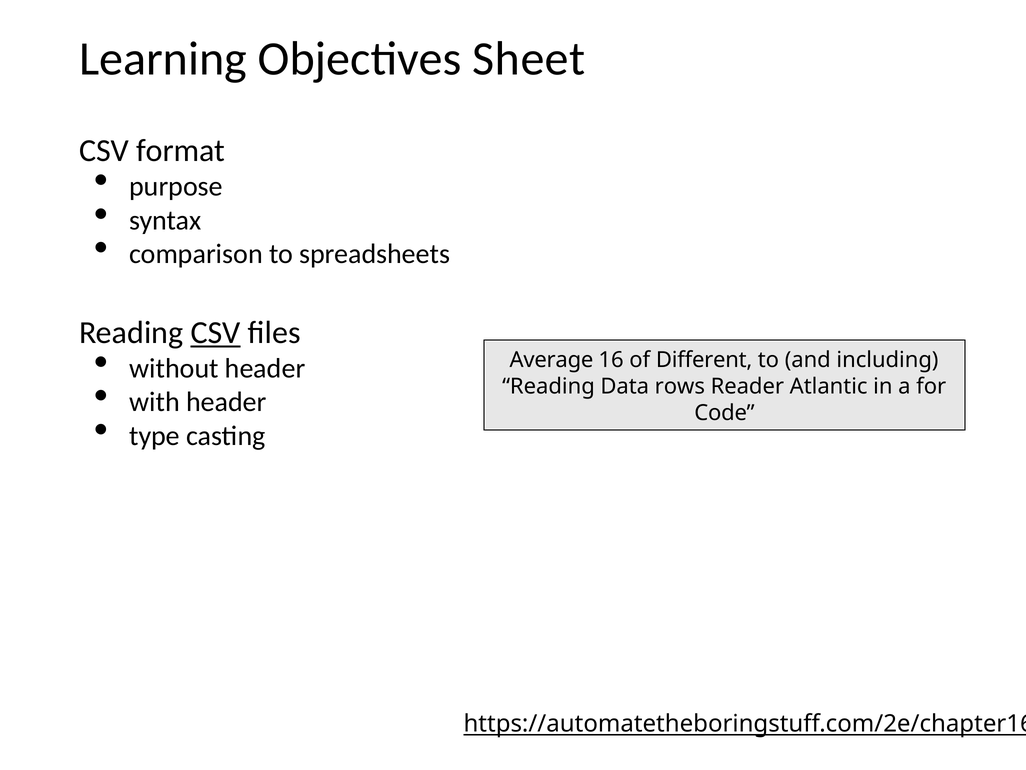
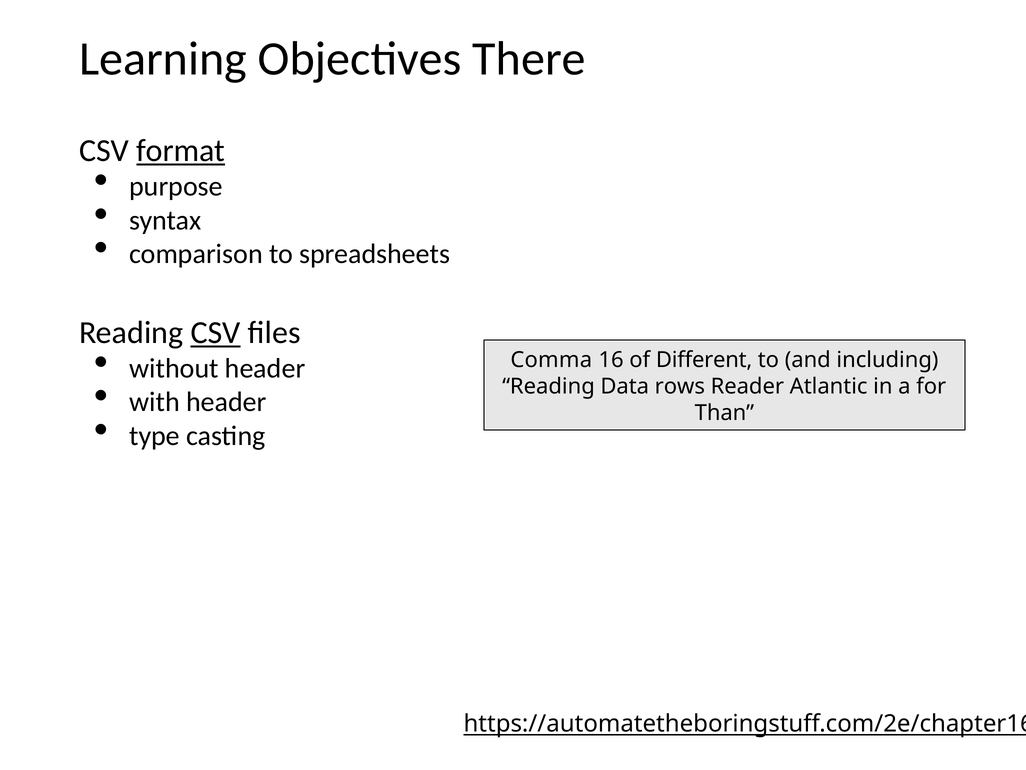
Sheet: Sheet -> There (529, 59)
format underline: none -> present (181, 151)
Average: Average -> Comma (551, 360)
Code: Code -> Than (724, 413)
